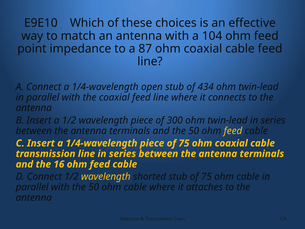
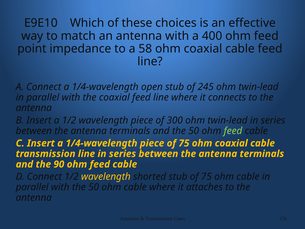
104: 104 -> 400 (212, 36)
87: 87 -> 58 (145, 49)
434: 434 -> 245 (206, 87)
feed colour: yellow -> light green (233, 131)
16: 16 -> 90 (59, 164)
